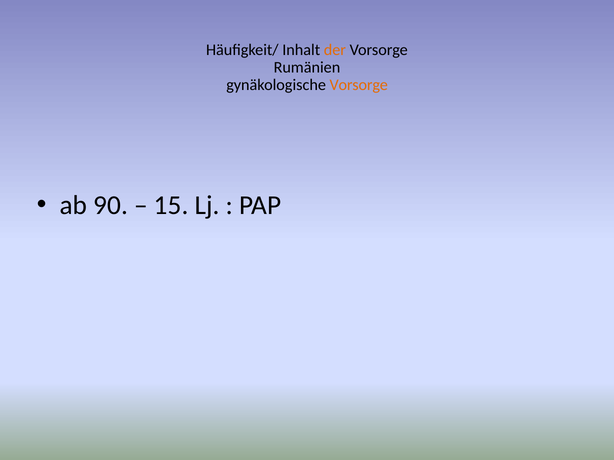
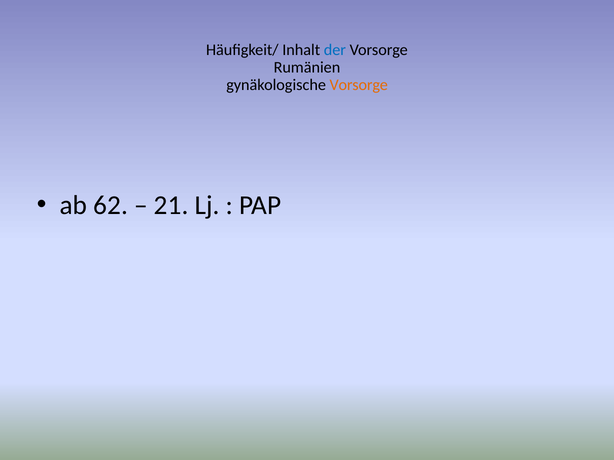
der colour: orange -> blue (335, 50)
90: 90 -> 62 (111, 205)
15: 15 -> 21 (171, 205)
